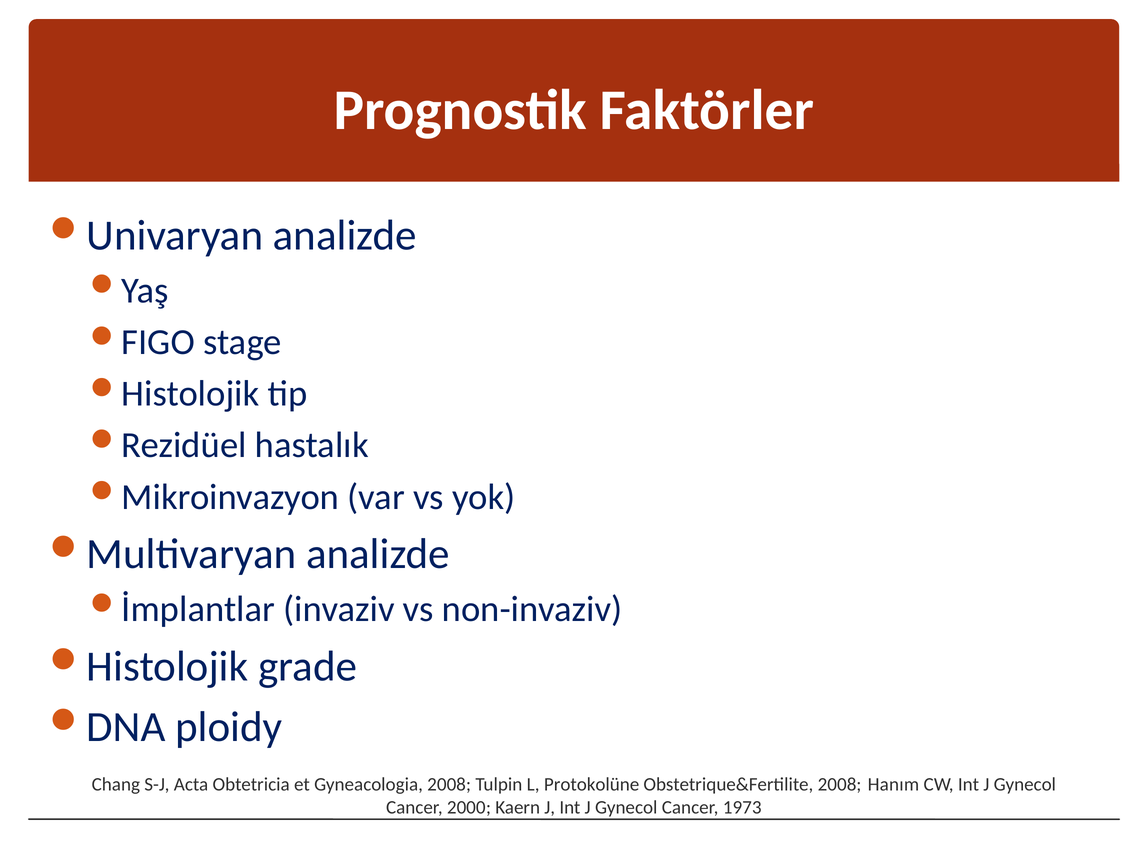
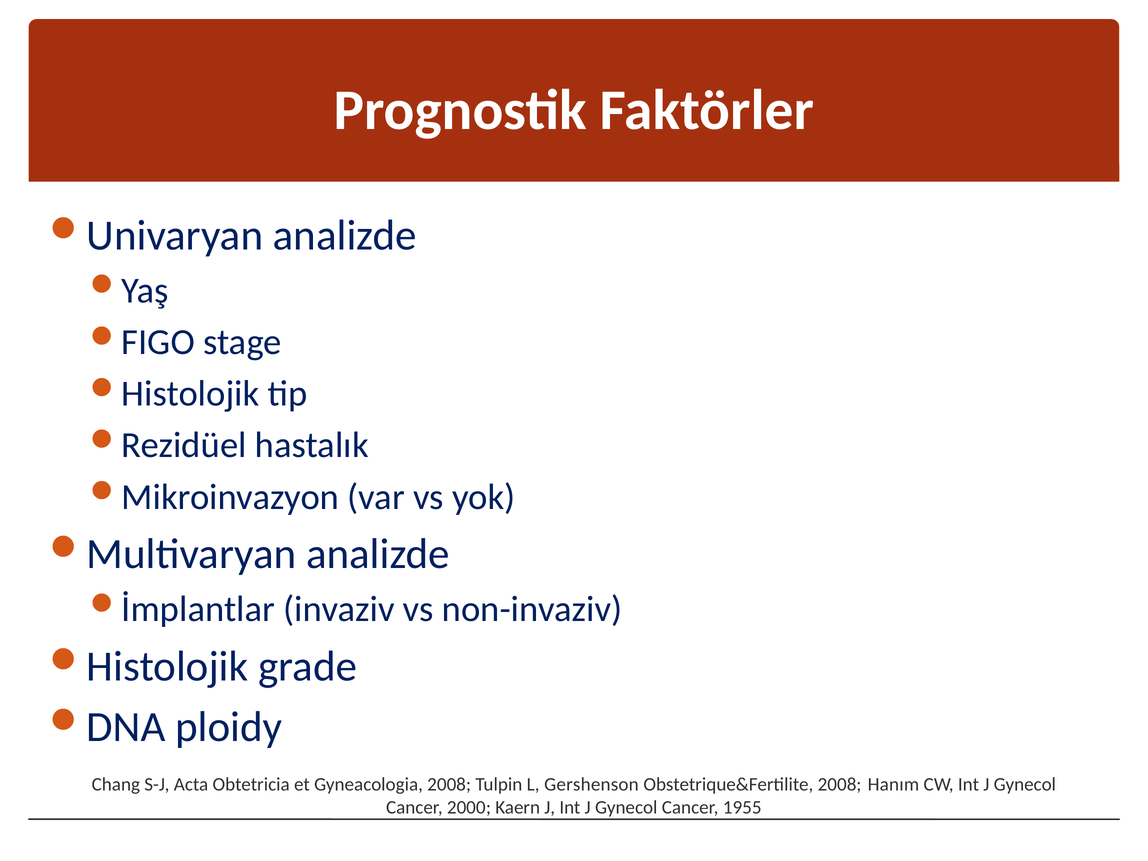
Protokolüne: Protokolüne -> Gershenson (592, 784)
1973: 1973 -> 1955 (742, 807)
